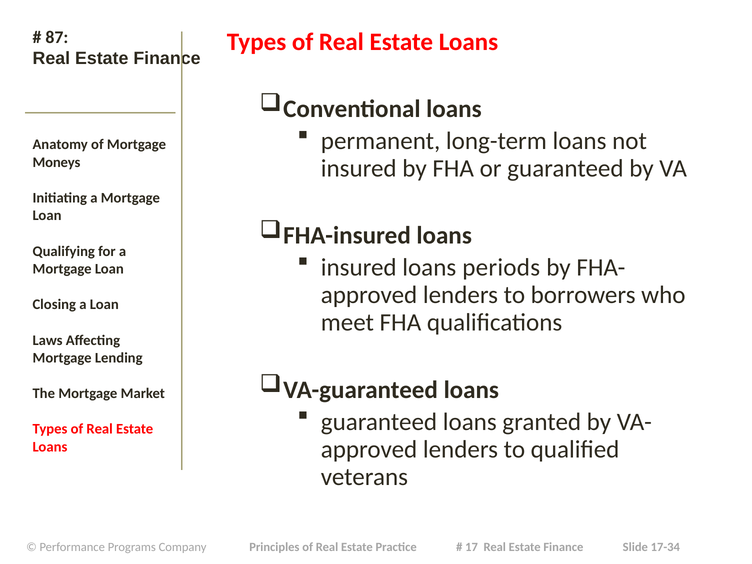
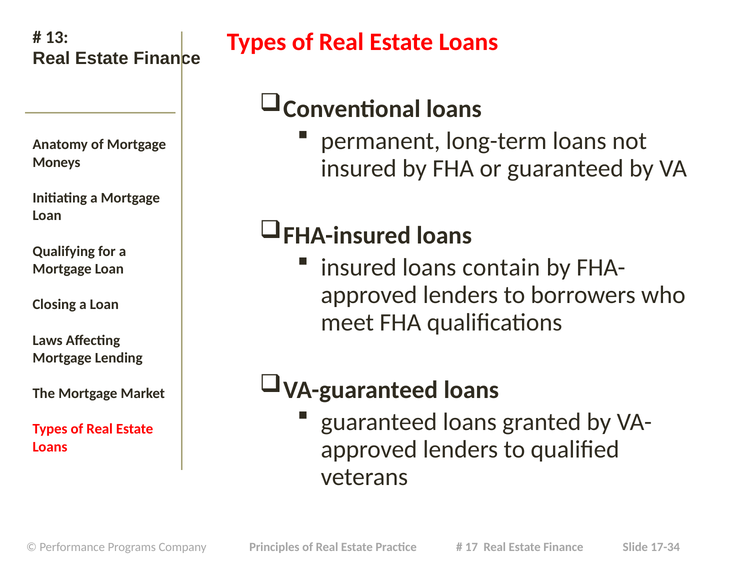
87: 87 -> 13 (57, 37)
periods: periods -> contain (501, 268)
